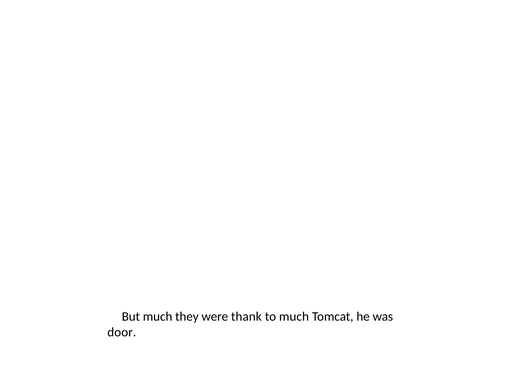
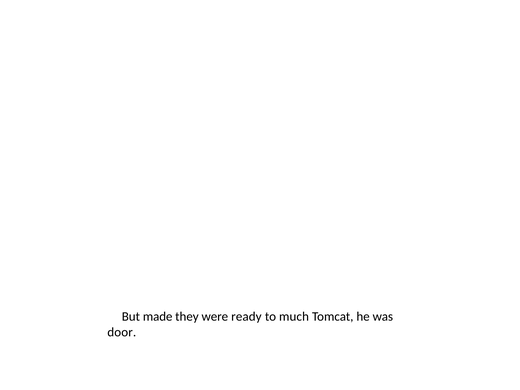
But much: much -> made (158, 317)
thank: thank -> ready (246, 317)
